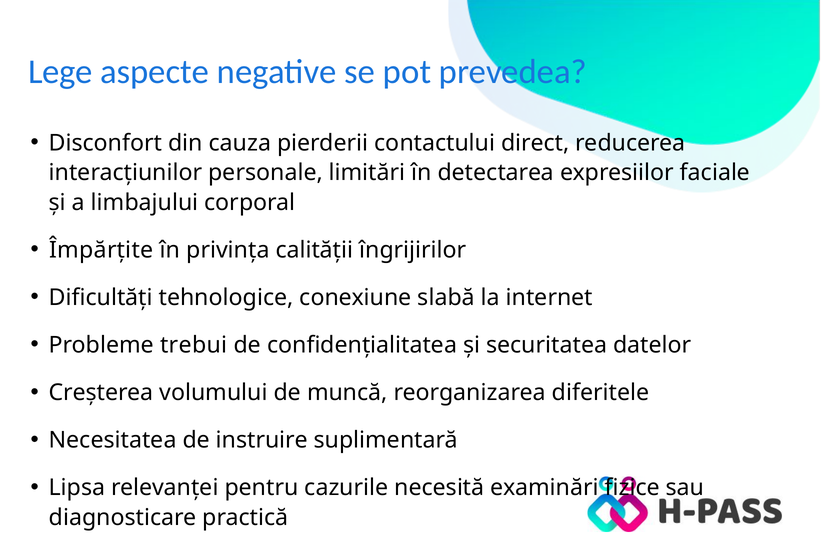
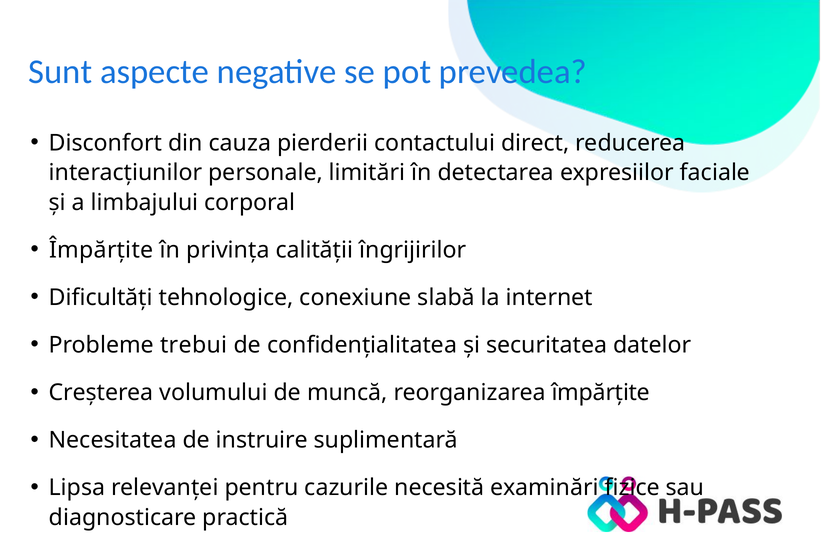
Lege: Lege -> Sunt (60, 72)
reorganizarea diferitele: diferitele -> împărțite (601, 393)
